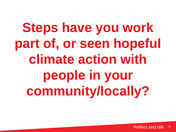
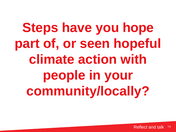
work: work -> hope (138, 28)
